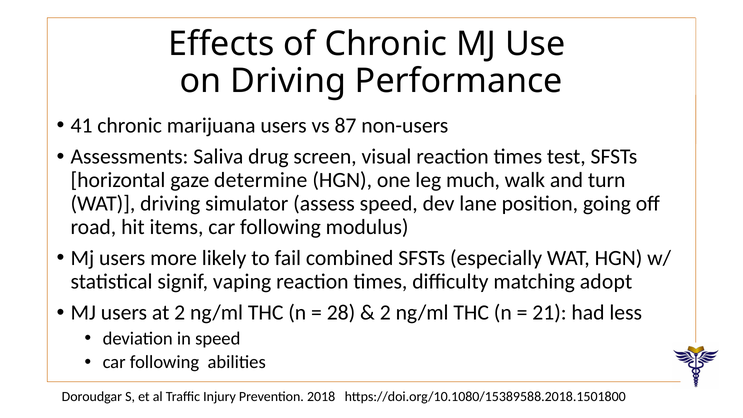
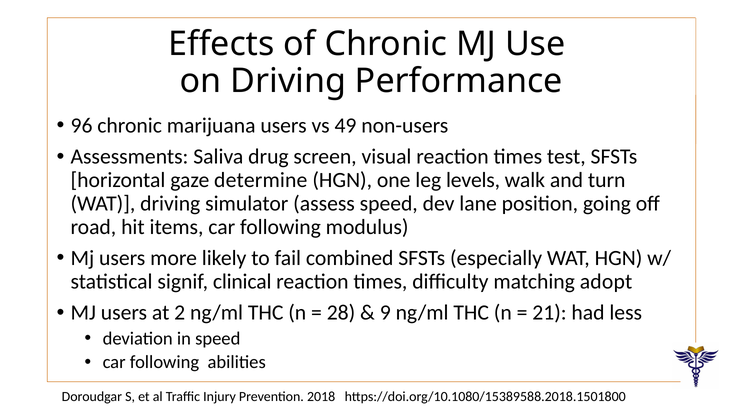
41: 41 -> 96 (82, 126)
87: 87 -> 49 (346, 126)
much: much -> levels (473, 180)
vaping: vaping -> clinical (242, 282)
2: 2 -> 9 (385, 313)
